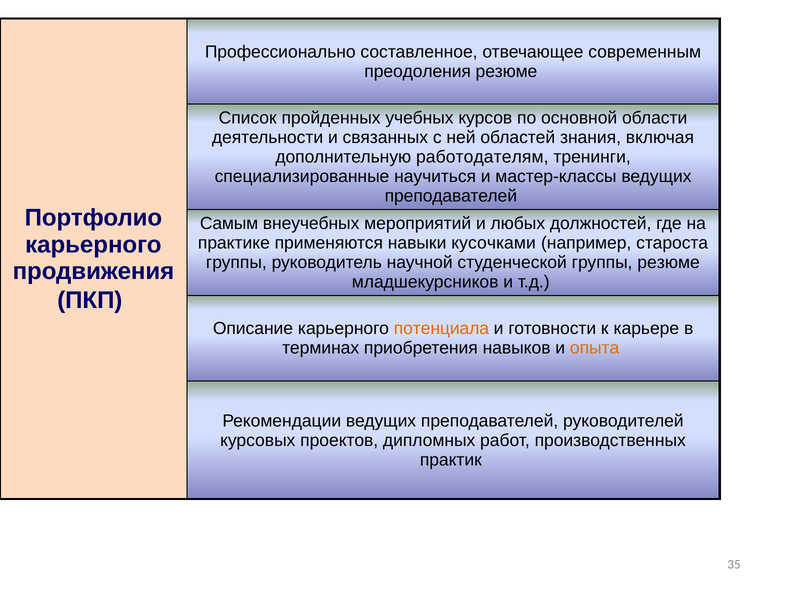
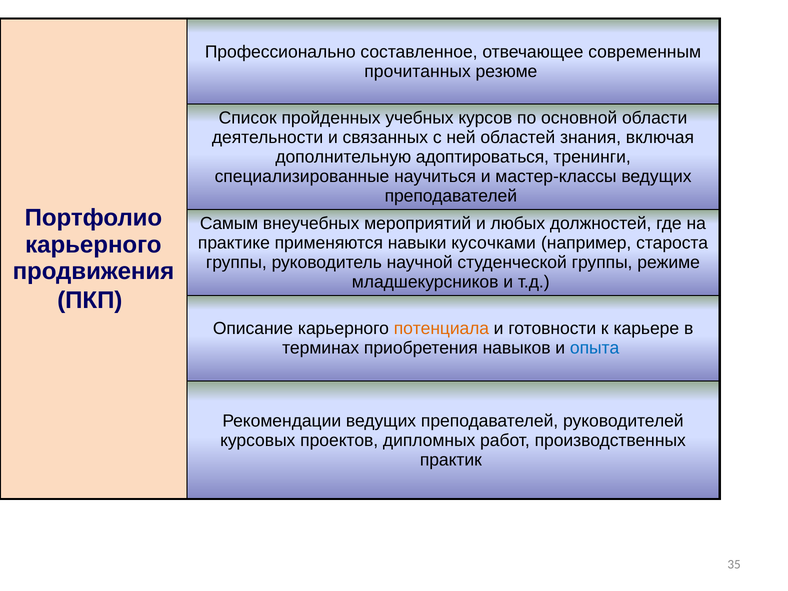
преодоления: преодоления -> прочитанных (418, 71)
работодателям: работодателям -> адоптироваться (482, 157)
группы резюме: резюме -> режиме (669, 262)
опыта colour: orange -> blue (595, 348)
